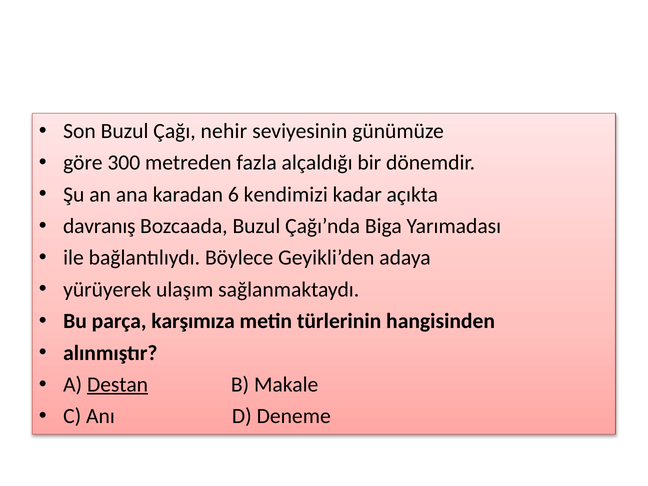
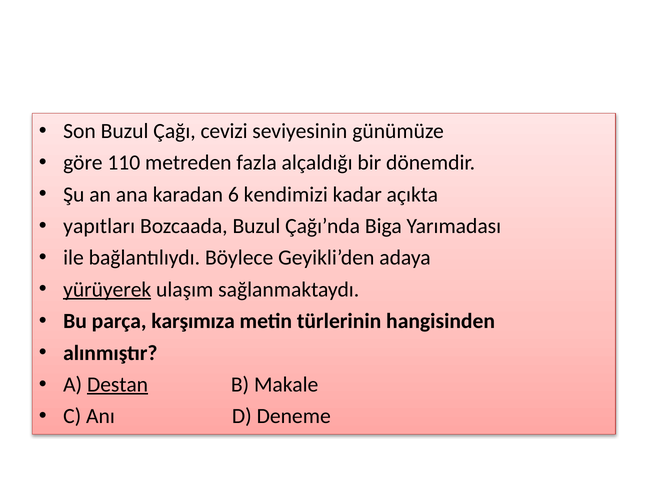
nehir: nehir -> cevizi (224, 131)
300: 300 -> 110 (124, 163)
davranış: davranış -> yapıtları (99, 226)
yürüyerek underline: none -> present (107, 290)
